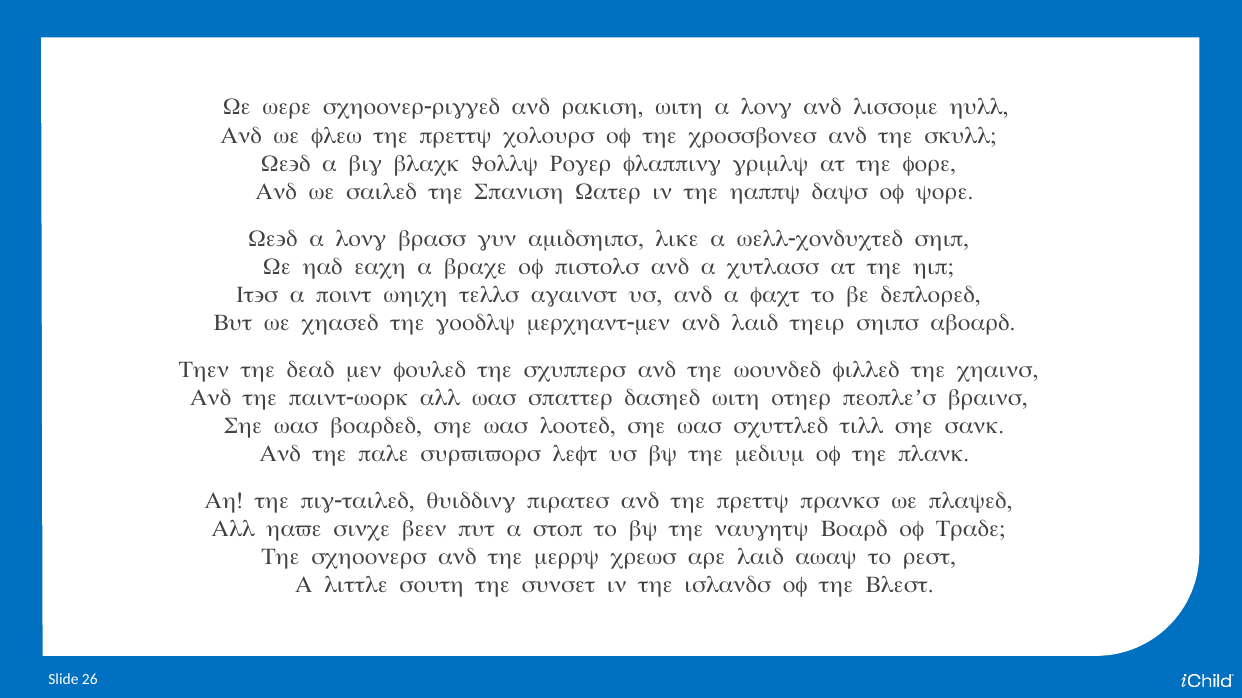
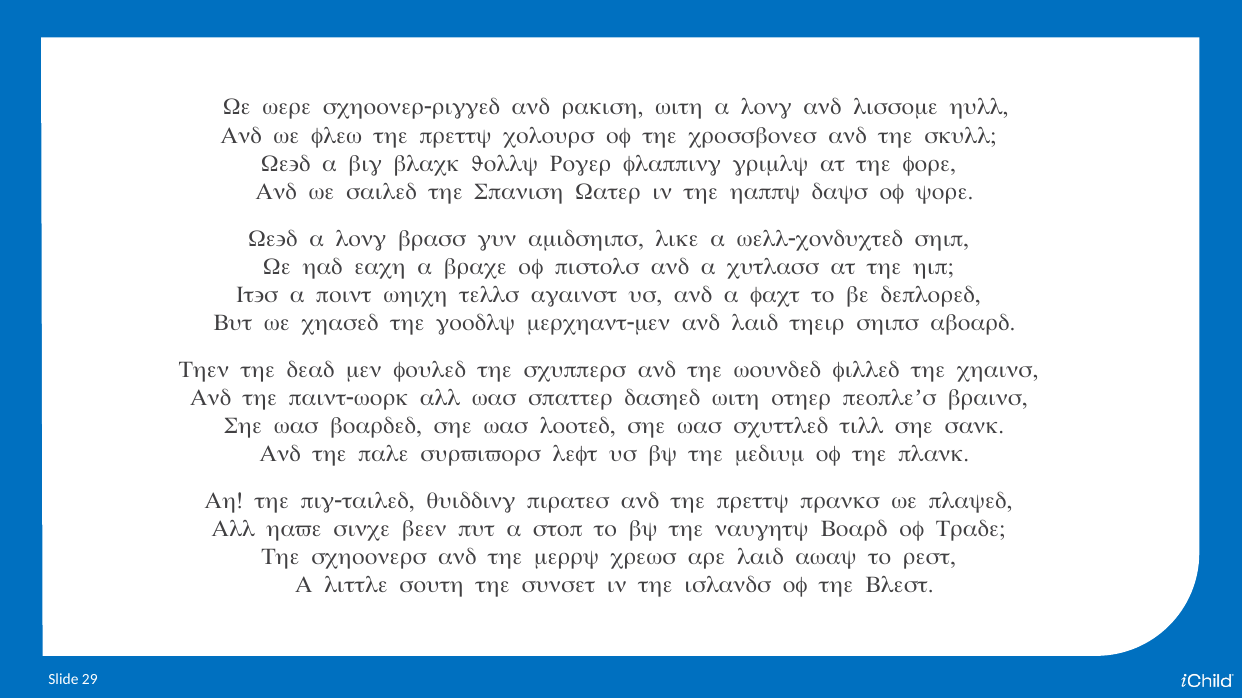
26: 26 -> 29 (90, 680)
